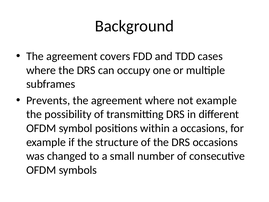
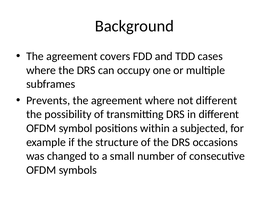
not example: example -> different (217, 100)
a occasions: occasions -> subjected (204, 128)
